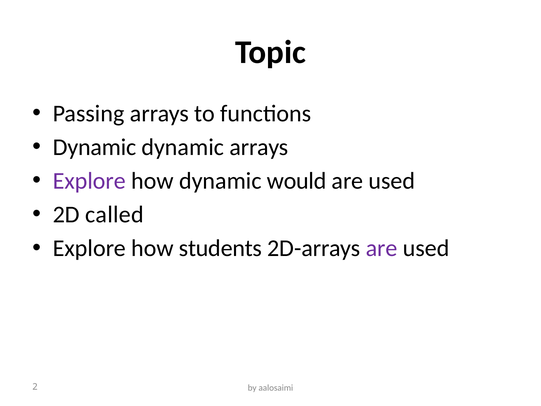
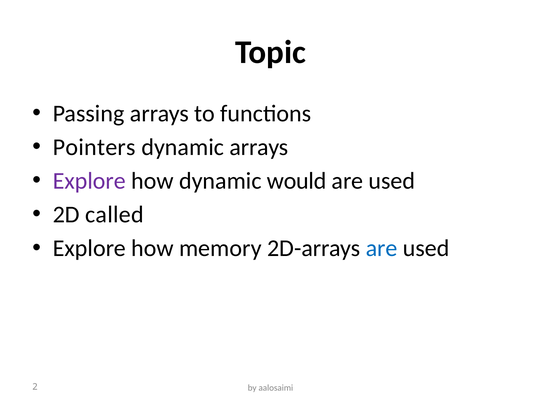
Dynamic: Dynamic -> Pointers (94, 147)
students: students -> memory (220, 248)
are colour: purple -> blue (382, 248)
